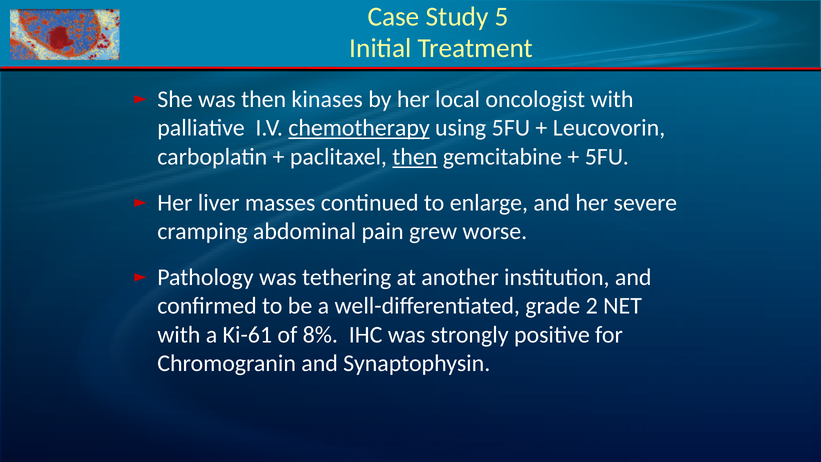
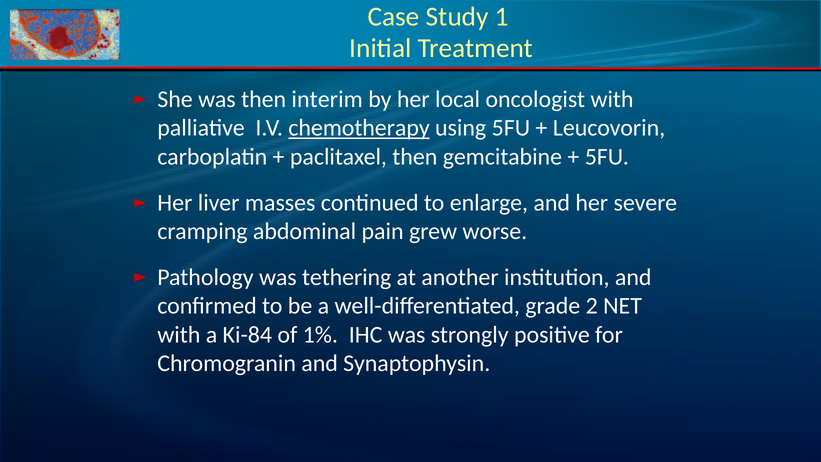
5: 5 -> 1 (502, 17)
kinases: kinases -> interim (327, 99)
then underline: present -> none (415, 157)
Ki-61: Ki-61 -> Ki-84 (247, 335)
8%: 8% -> 1% (320, 335)
